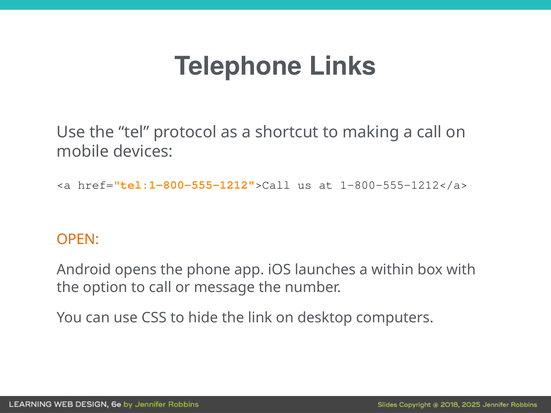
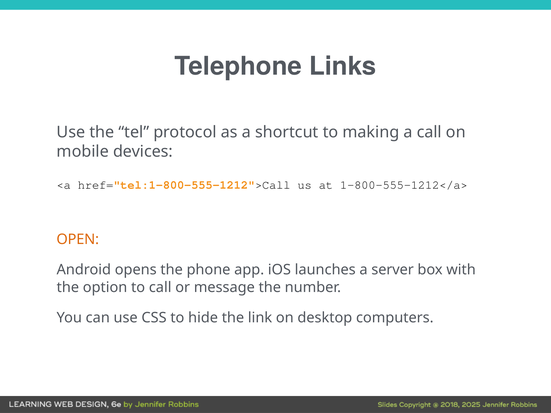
within: within -> server (393, 270)
